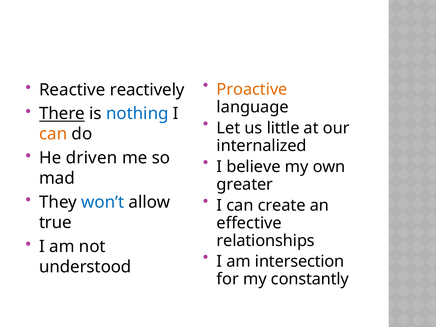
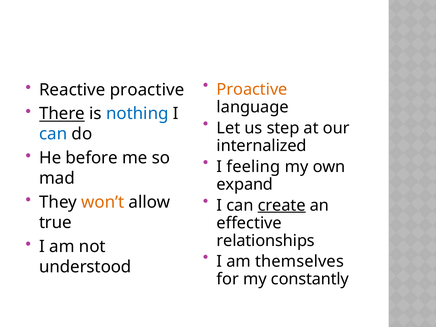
Reactive reactively: reactively -> proactive (147, 90)
little: little -> step (283, 128)
can colour: orange -> blue (53, 134)
driven: driven -> before (92, 158)
believe: believe -> feeling (253, 167)
greater: greater -> expand (245, 184)
won’t colour: blue -> orange (103, 202)
create underline: none -> present (282, 205)
intersection: intersection -> themselves (300, 262)
